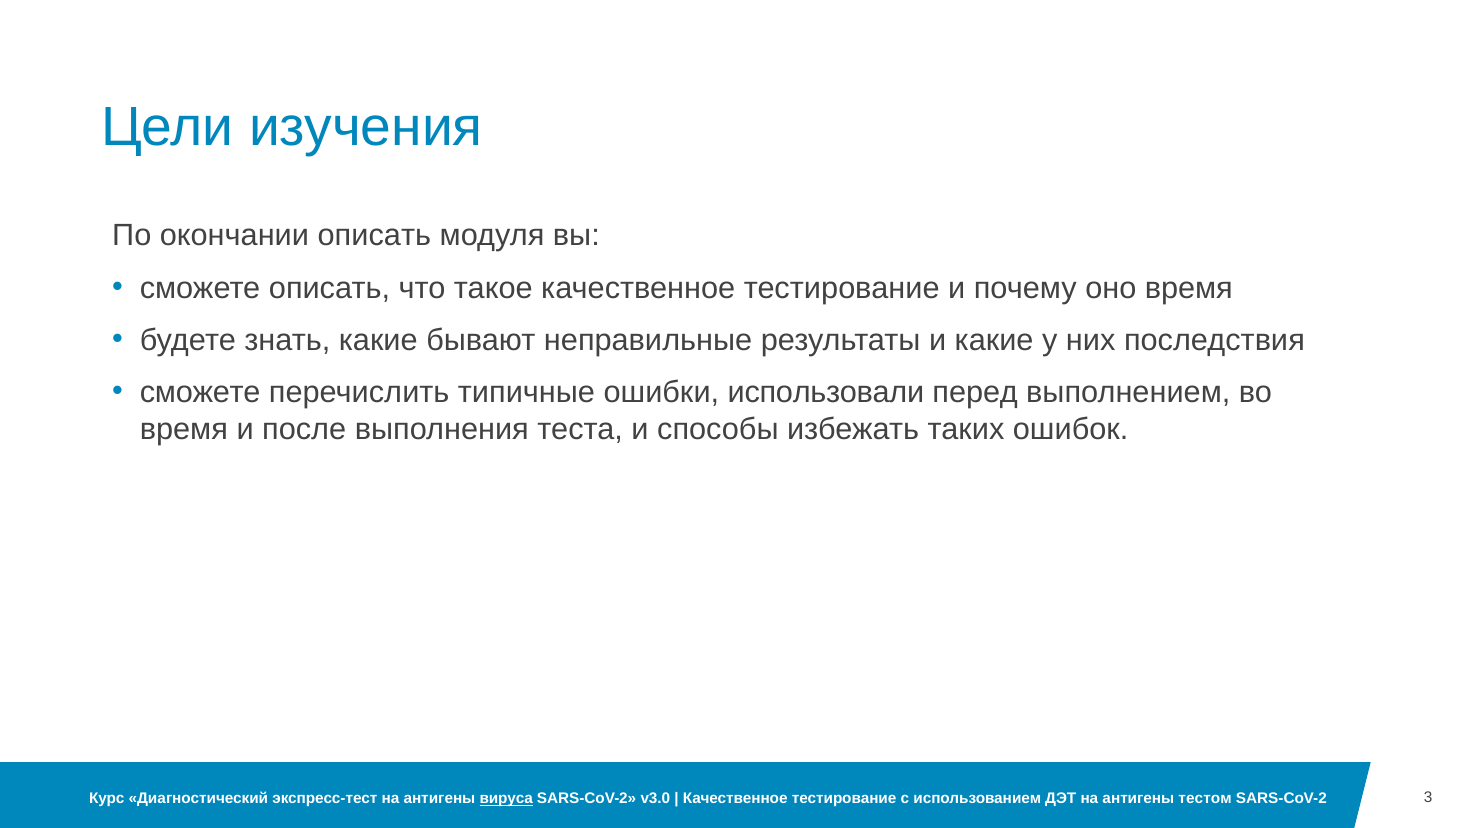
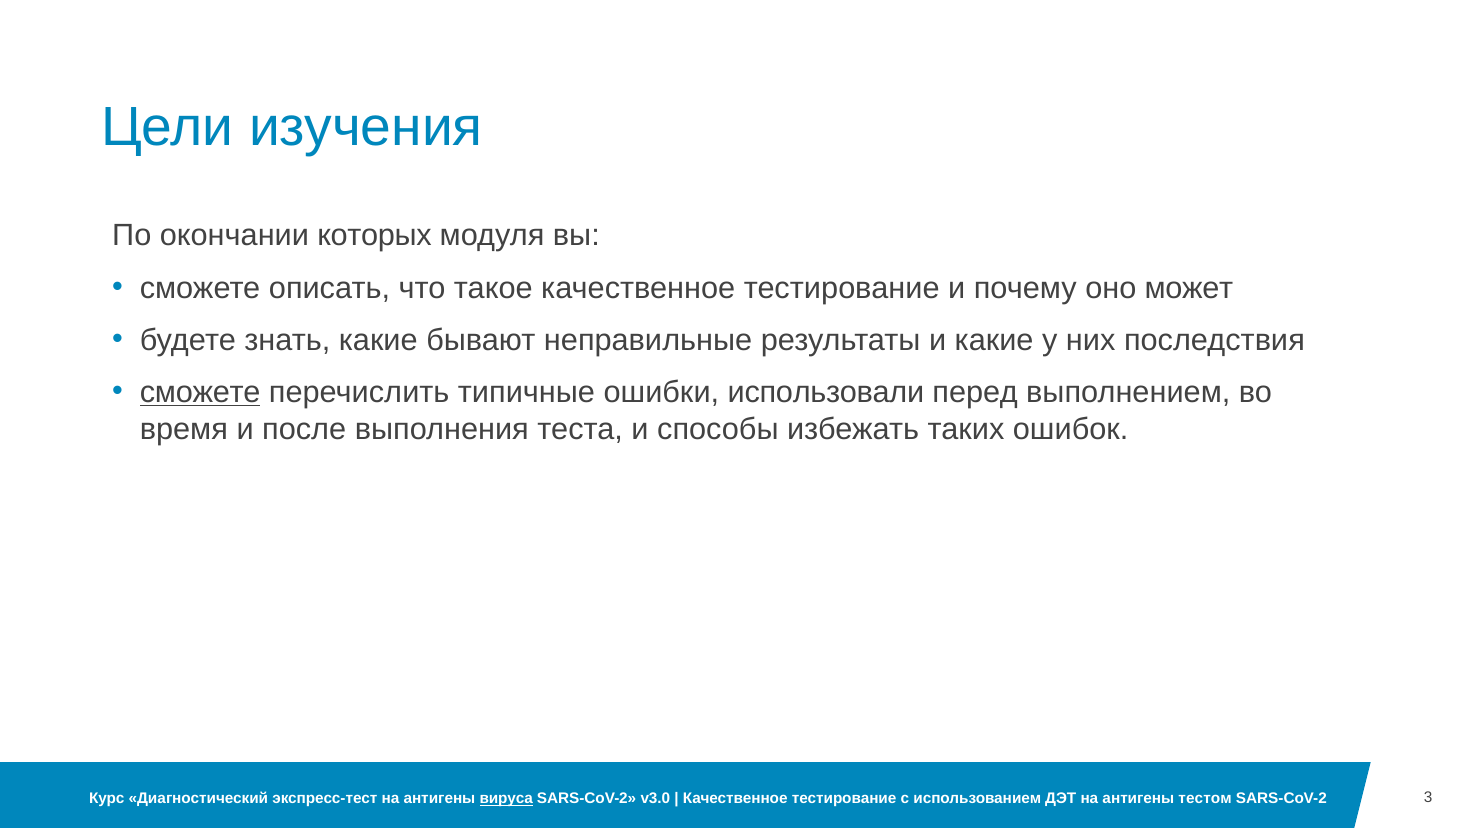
окончании описать: описать -> которых (375, 236)
оно время: время -> может (1189, 288)
сможете underline: none -> present (200, 392)
